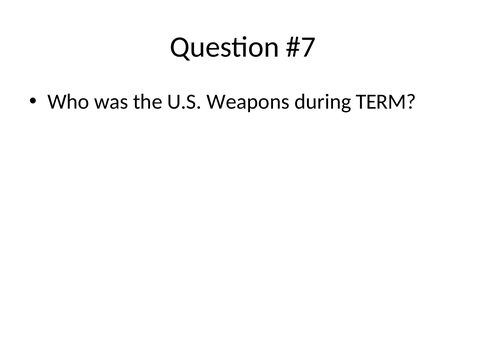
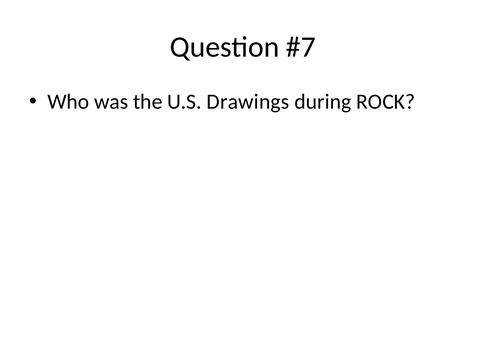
Weapons: Weapons -> Drawings (248, 102)
TERM: TERM -> ROCK (386, 102)
